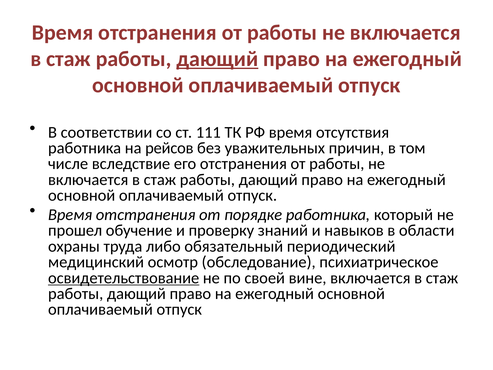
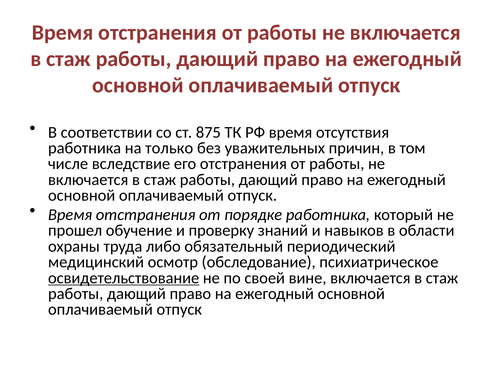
дающий underline: present -> none (217, 59)
111: 111 -> 875 (208, 132)
рейсов: рейсов -> только (169, 148)
